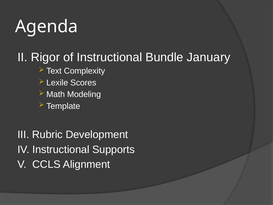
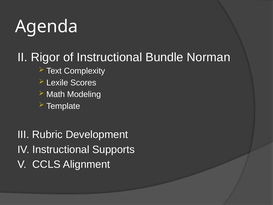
January: January -> Norman (209, 57)
